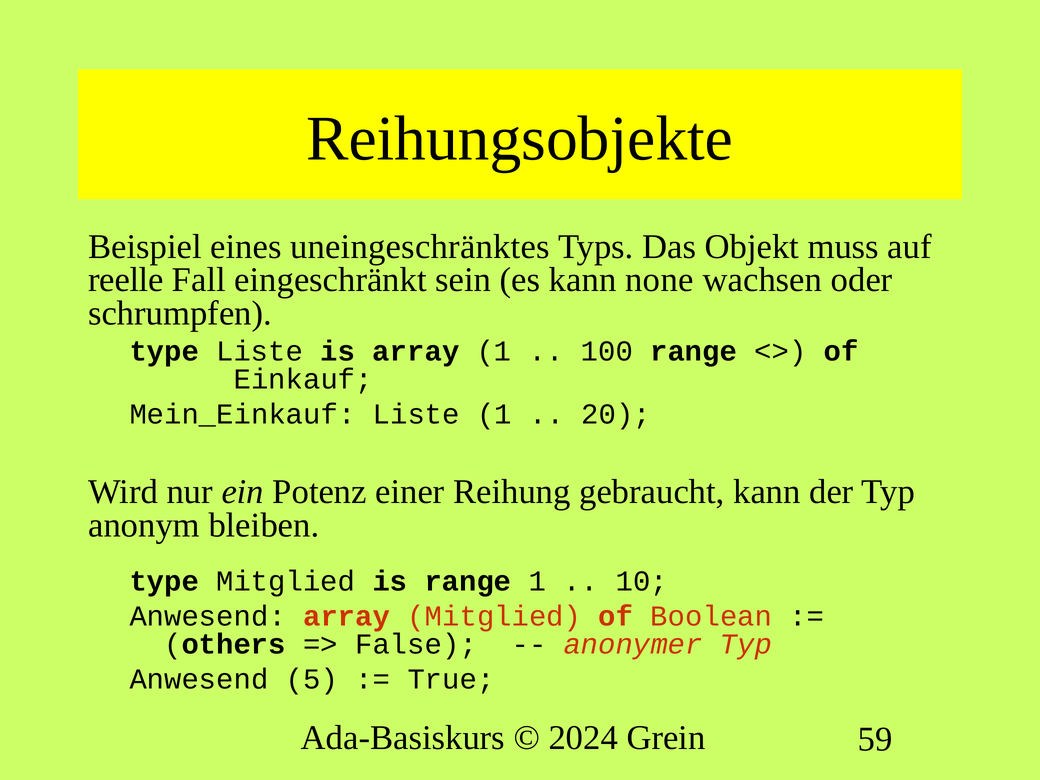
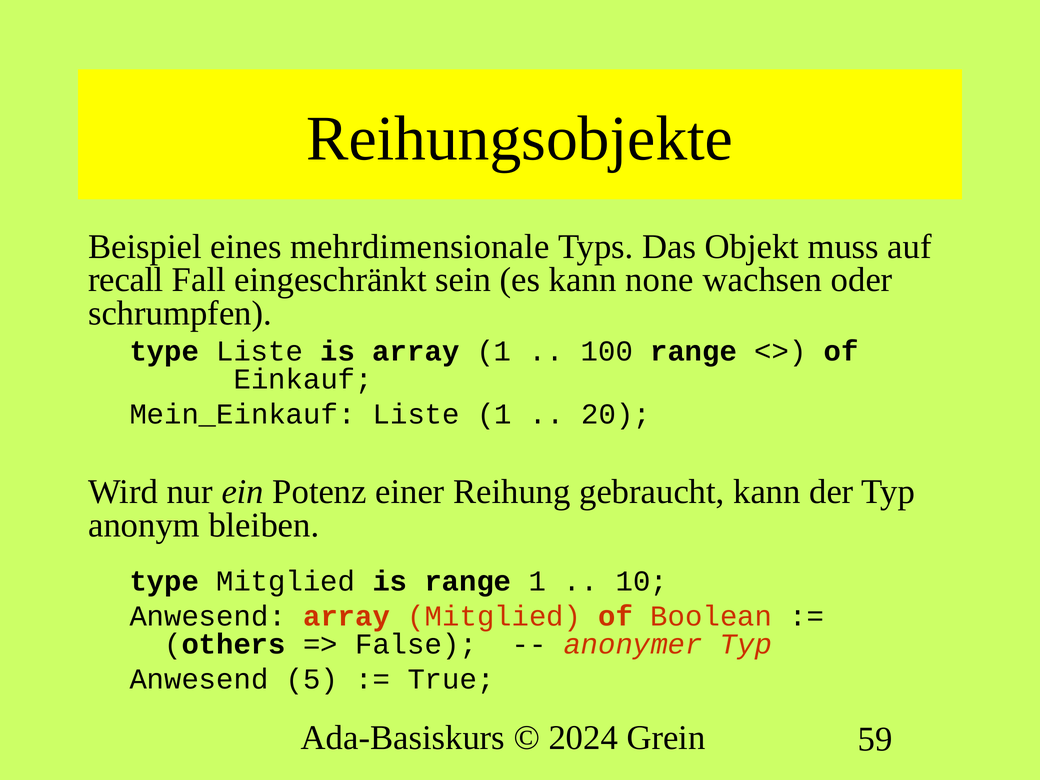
uneingeschränktes: uneingeschränktes -> mehrdimensionale (420, 247)
reelle: reelle -> recall (126, 280)
